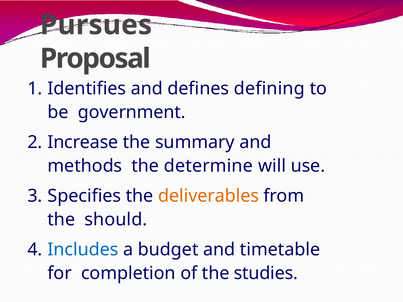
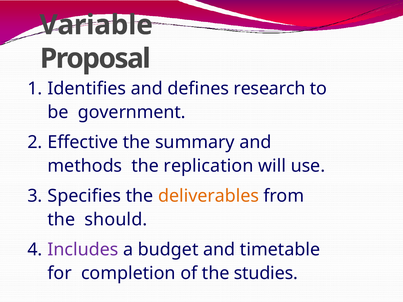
Pursues: Pursues -> Variable (96, 25)
defining: defining -> research (270, 89)
Increase: Increase -> Effective (83, 142)
determine: determine -> replication (209, 166)
Includes colour: blue -> purple (83, 250)
